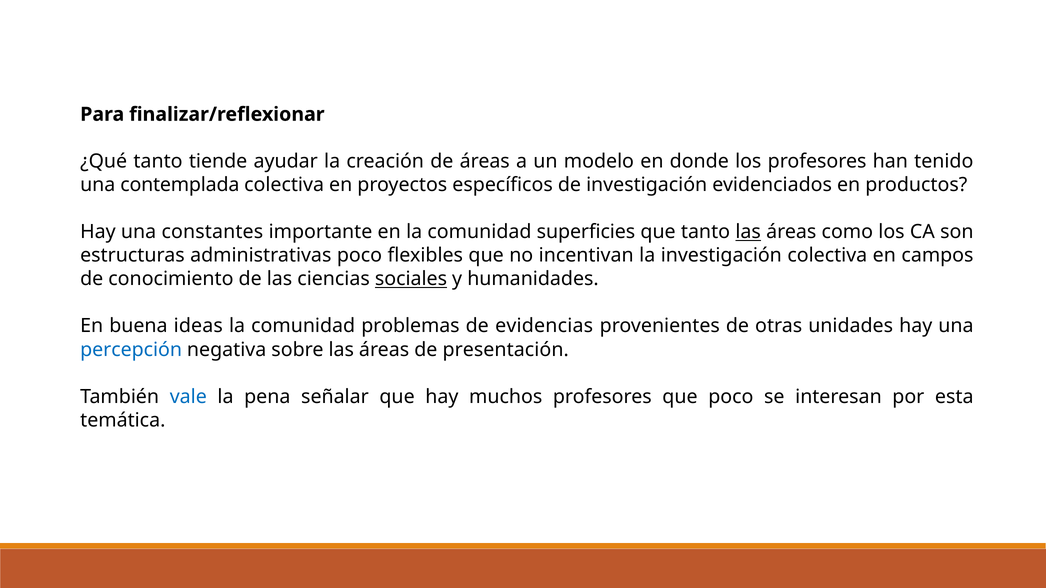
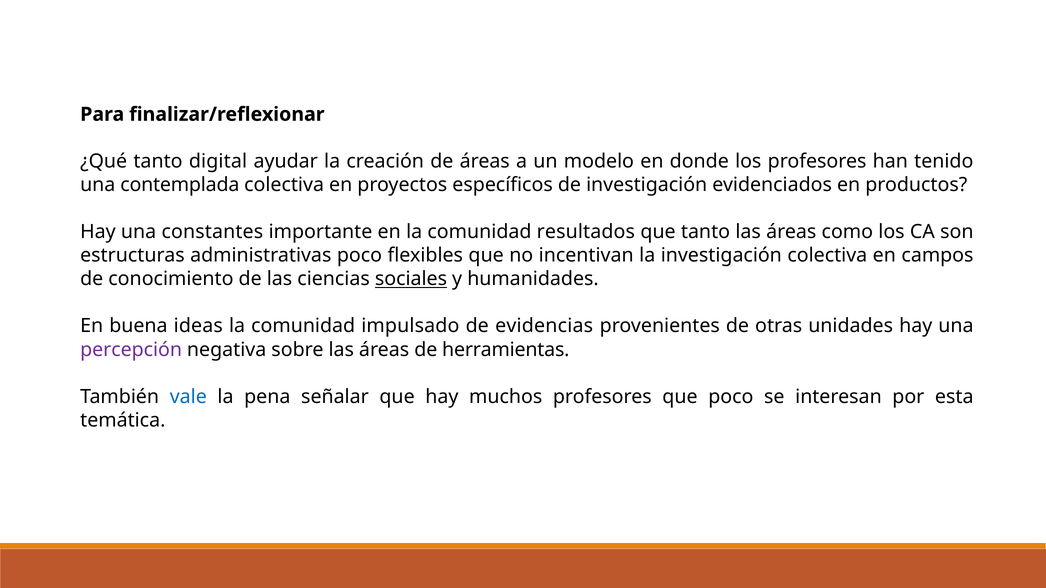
tiende: tiende -> digital (218, 161)
superficies: superficies -> resultados (586, 232)
las underline: present -> none (748, 232)
problemas: problemas -> impulsado (410, 326)
percepción colour: blue -> purple (131, 350)
presentación: presentación -> herramientas (506, 350)
